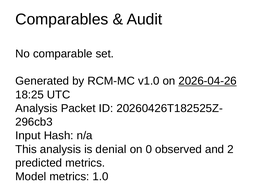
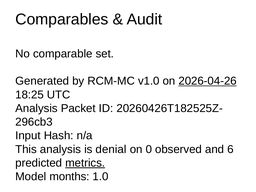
2: 2 -> 6 (230, 149)
metrics underline: none -> present (85, 163)
Model metrics: metrics -> months (69, 177)
